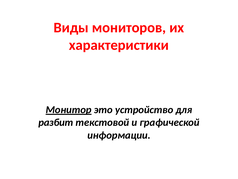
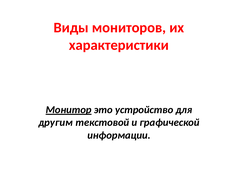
разбит: разбит -> другим (56, 122)
